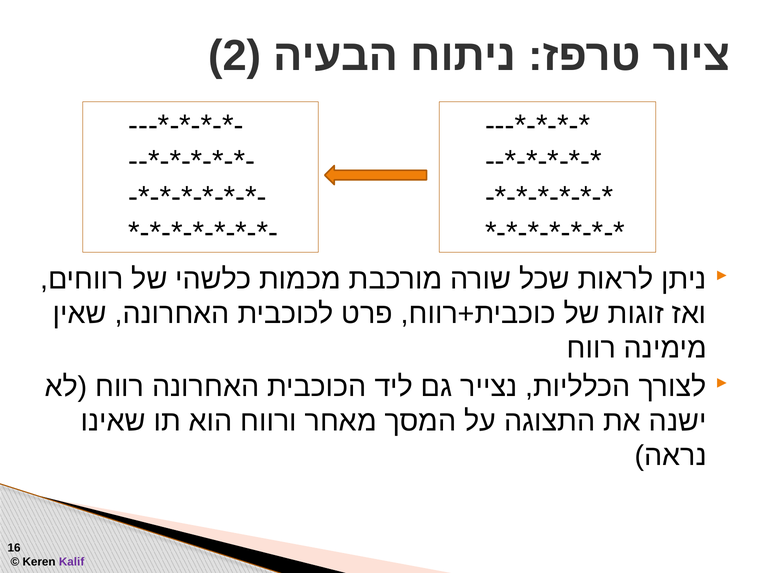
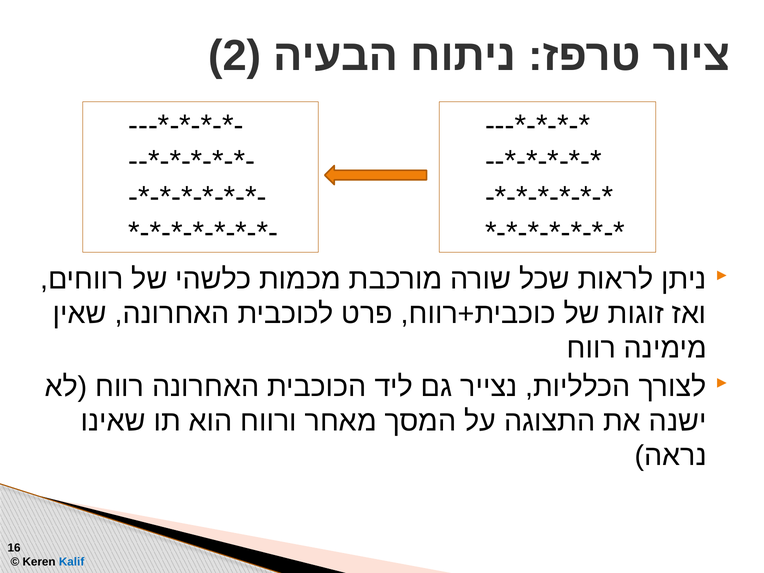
Kalif colour: purple -> blue (72, 562)
